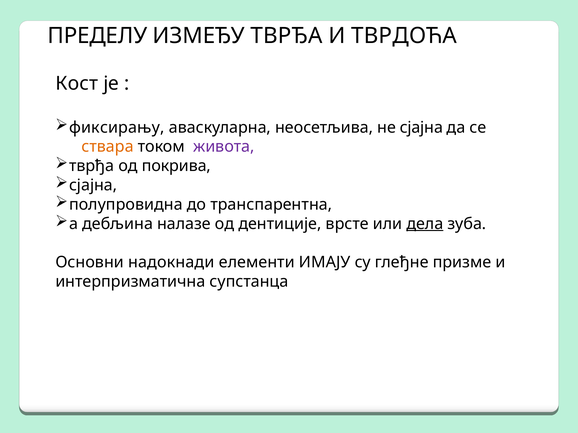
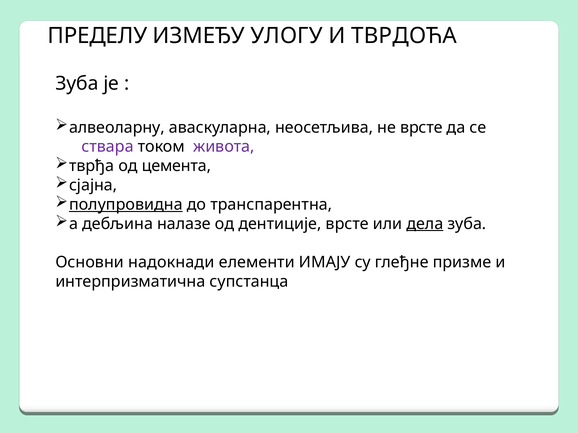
ИЗМЕЂУ ТВРЂА: ТВРЂА -> УЛОГУ (286, 36)
Кост: Кост -> Зуба (77, 84)
фиксирању: фиксирању -> алвеоларну (117, 128)
не сјајна: сјајна -> врсте (421, 128)
ствара colour: orange -> purple (108, 147)
покрива: покрива -> цемента (176, 166)
полупровидна underline: none -> present (126, 205)
